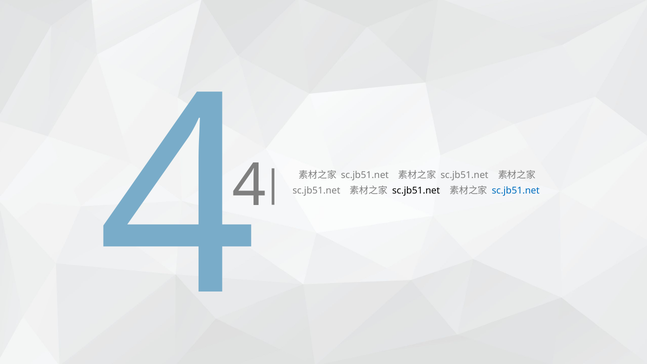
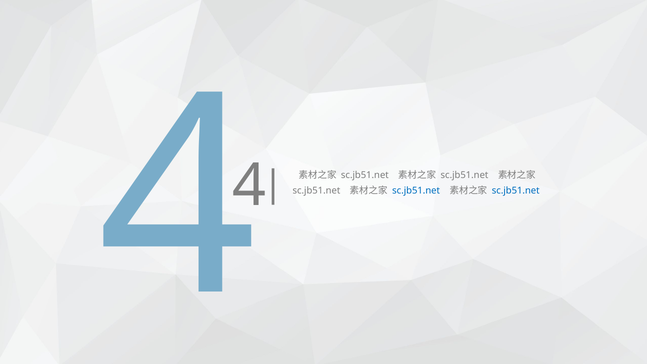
sc.jb51.net colour: black -> blue (416, 191)
